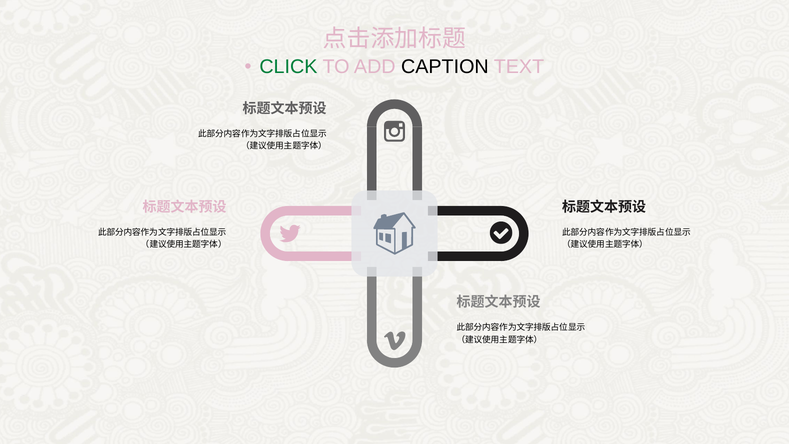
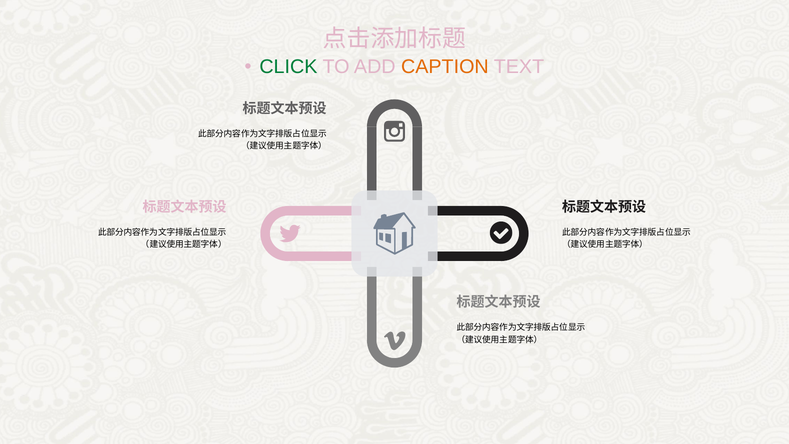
CAPTION colour: black -> orange (445, 67)
